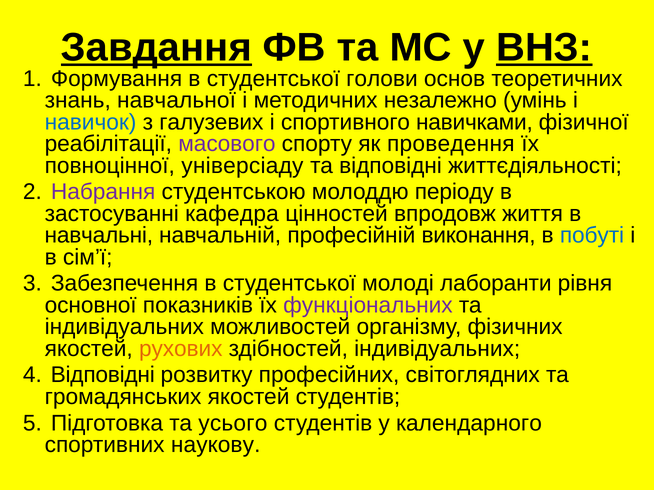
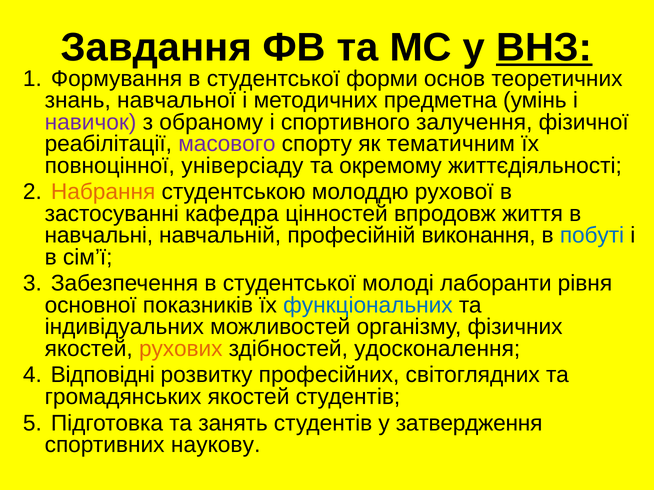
Завдання underline: present -> none (156, 47)
голови: голови -> форми (382, 79)
незалежно: незалежно -> предметна (440, 100)
навичок colour: blue -> purple (91, 122)
галузевих: галузевих -> обраному (211, 122)
навичками: навичками -> залучення (474, 122)
проведення: проведення -> тематичним (451, 144)
та відповідні: відповідні -> окремому (391, 166)
Набрання colour: purple -> orange (103, 192)
періоду: періоду -> рухової (454, 192)
функціональних colour: purple -> blue (368, 305)
здібностей індивідуальних: індивідуальних -> удосконалення (437, 349)
усього: усього -> занять (233, 423)
календарного: календарного -> затвердження (469, 423)
